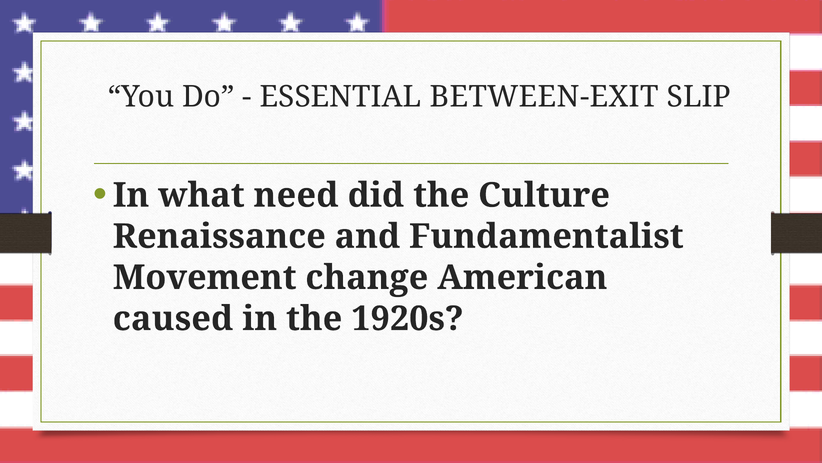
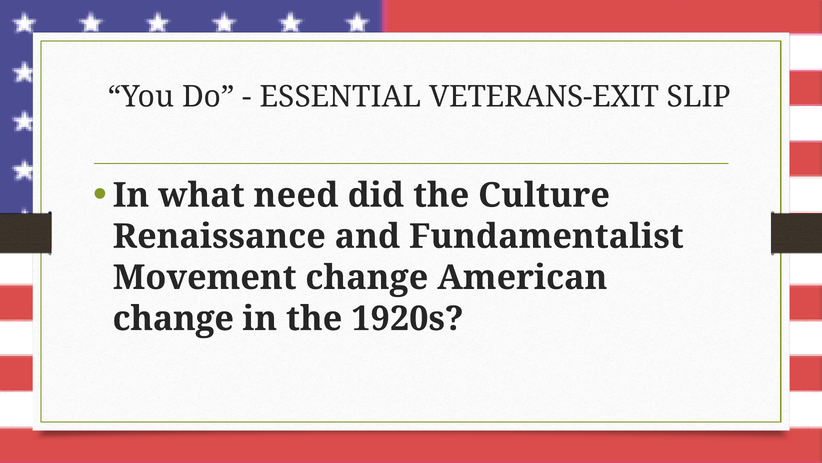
BETWEEN-EXIT: BETWEEN-EXIT -> VETERANS-EXIT (544, 97)
caused: caused -> change (173, 318)
